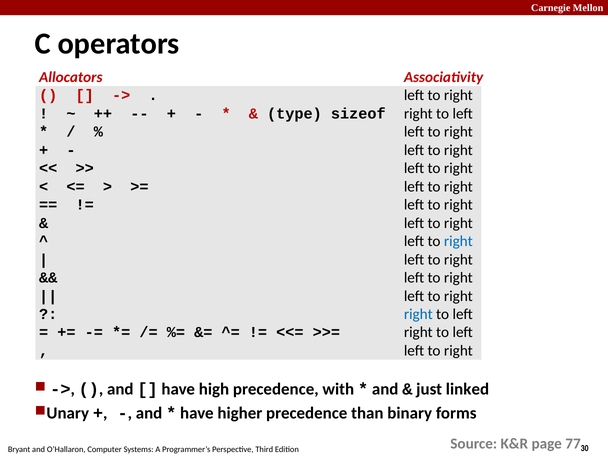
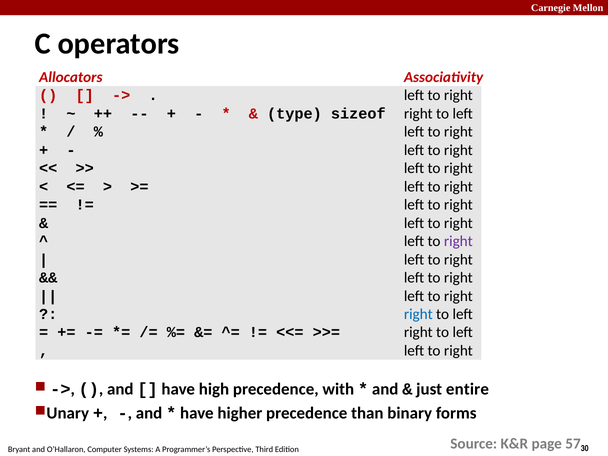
right colour: blue -> purple (458, 241)
linked: linked -> entire (467, 389)
77: 77 -> 57 (573, 444)
